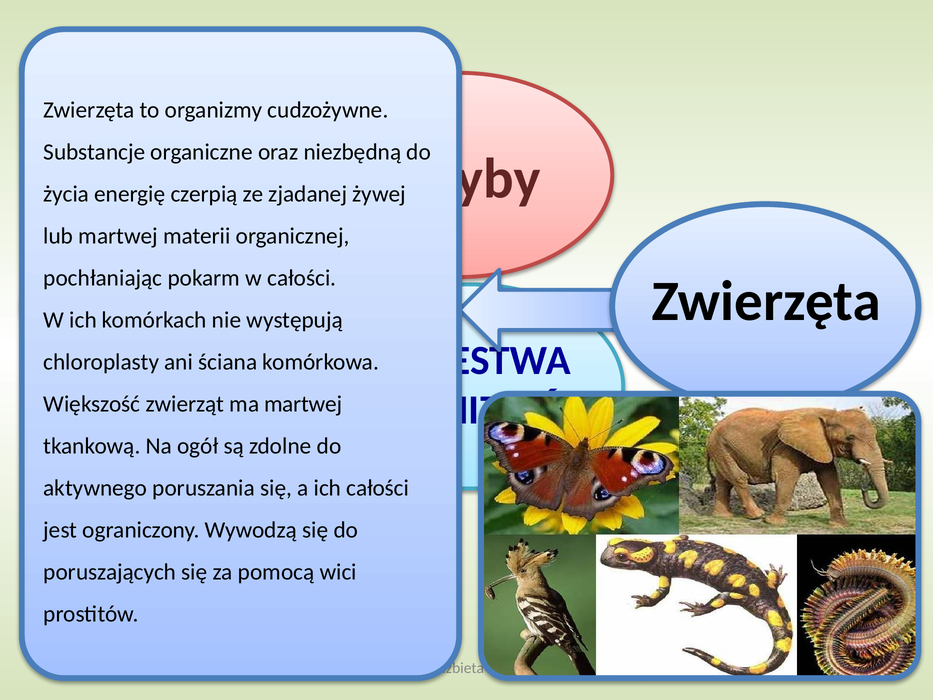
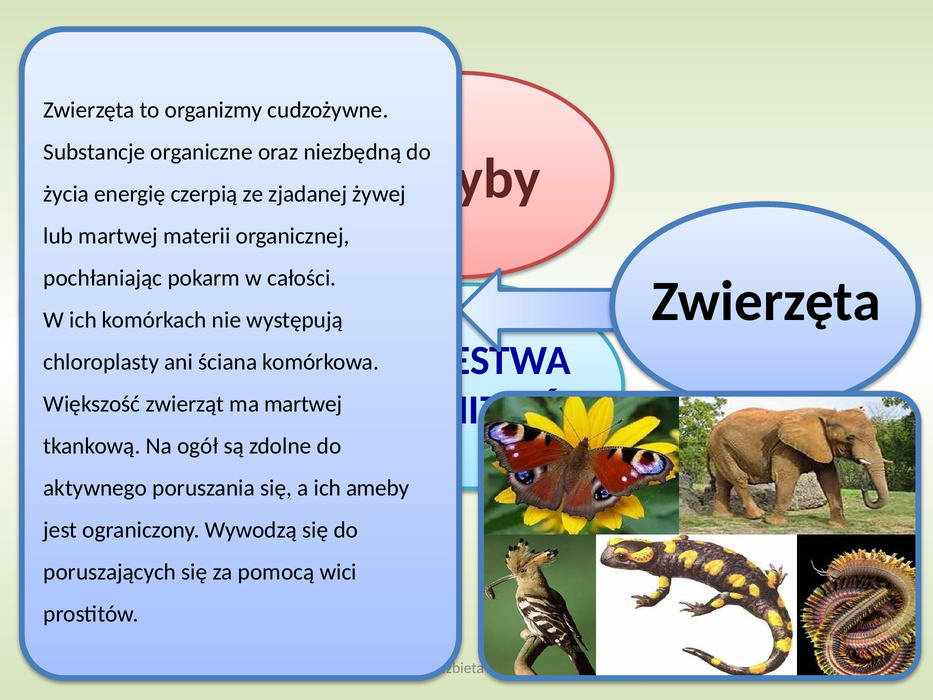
ich całości: całości -> ameby (378, 488)
